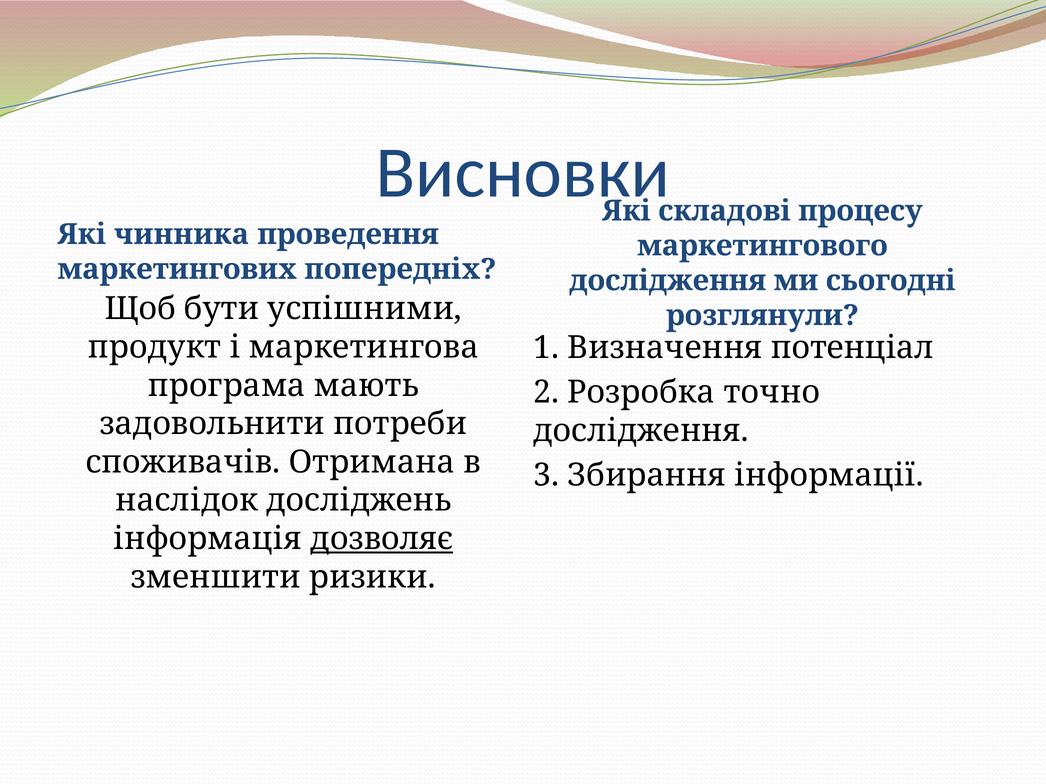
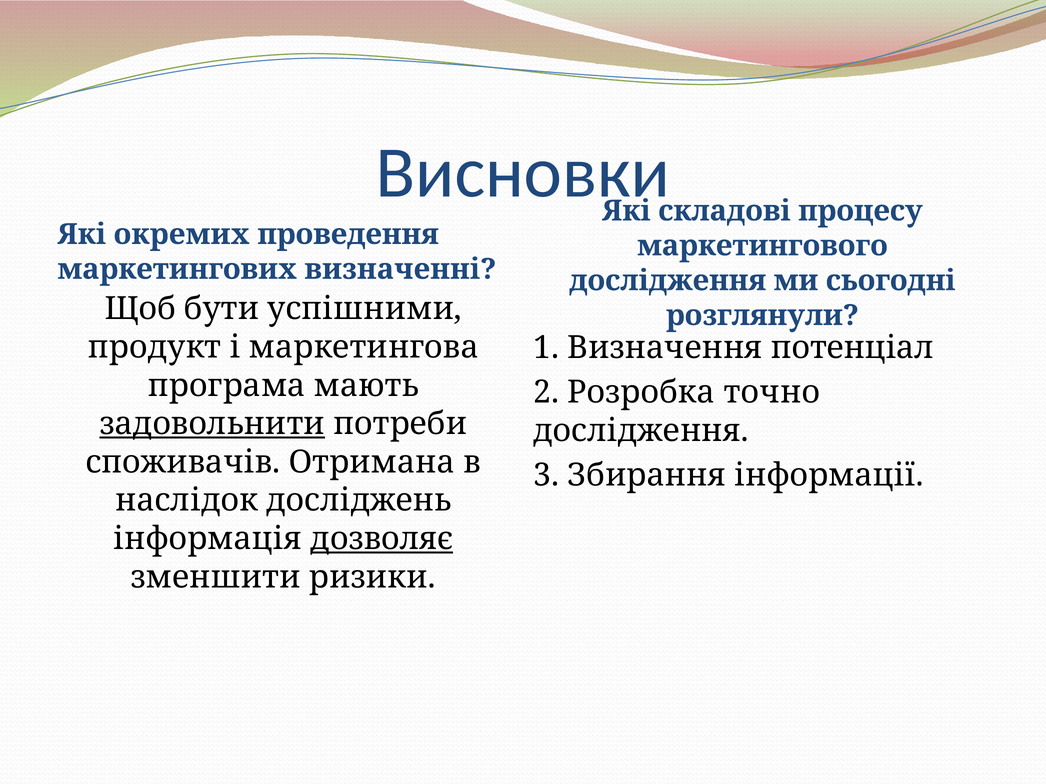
чинника: чинника -> окремих (182, 234)
попередніх: попередніх -> визначенні (400, 269)
задовольнити underline: none -> present (212, 424)
